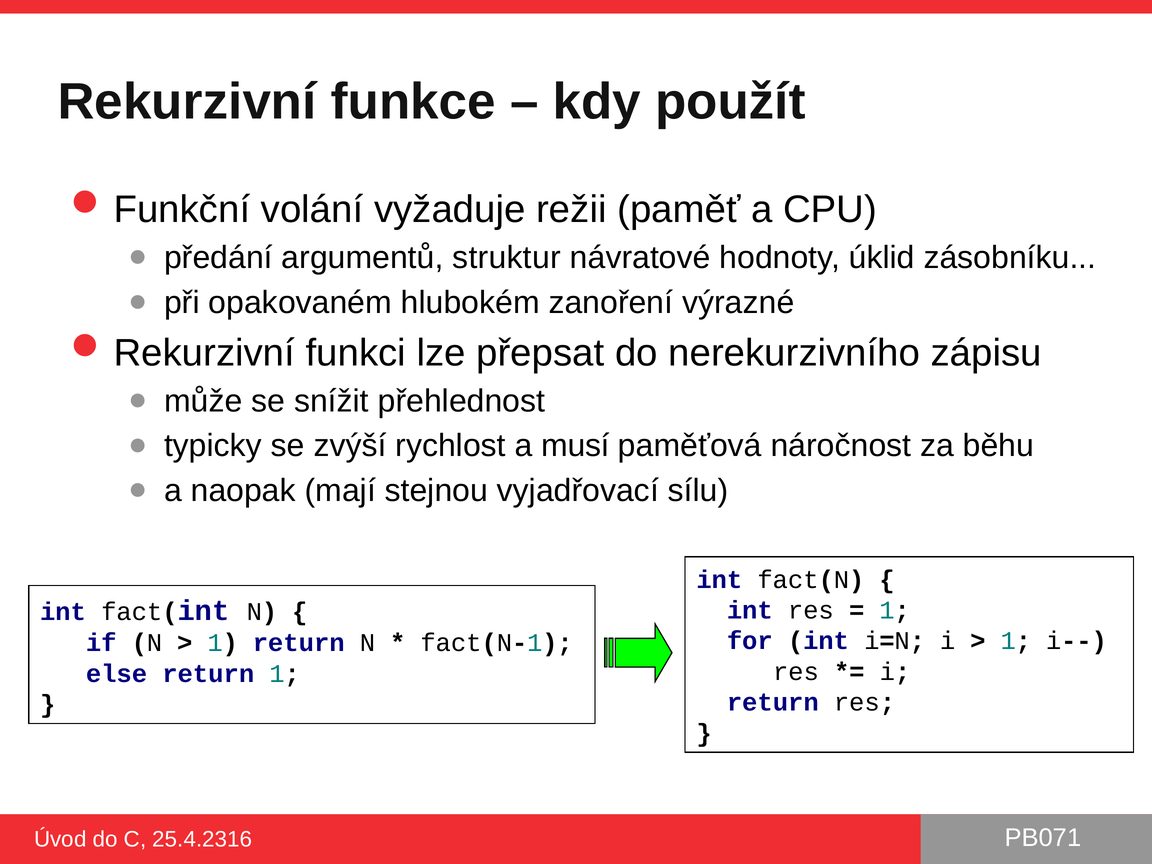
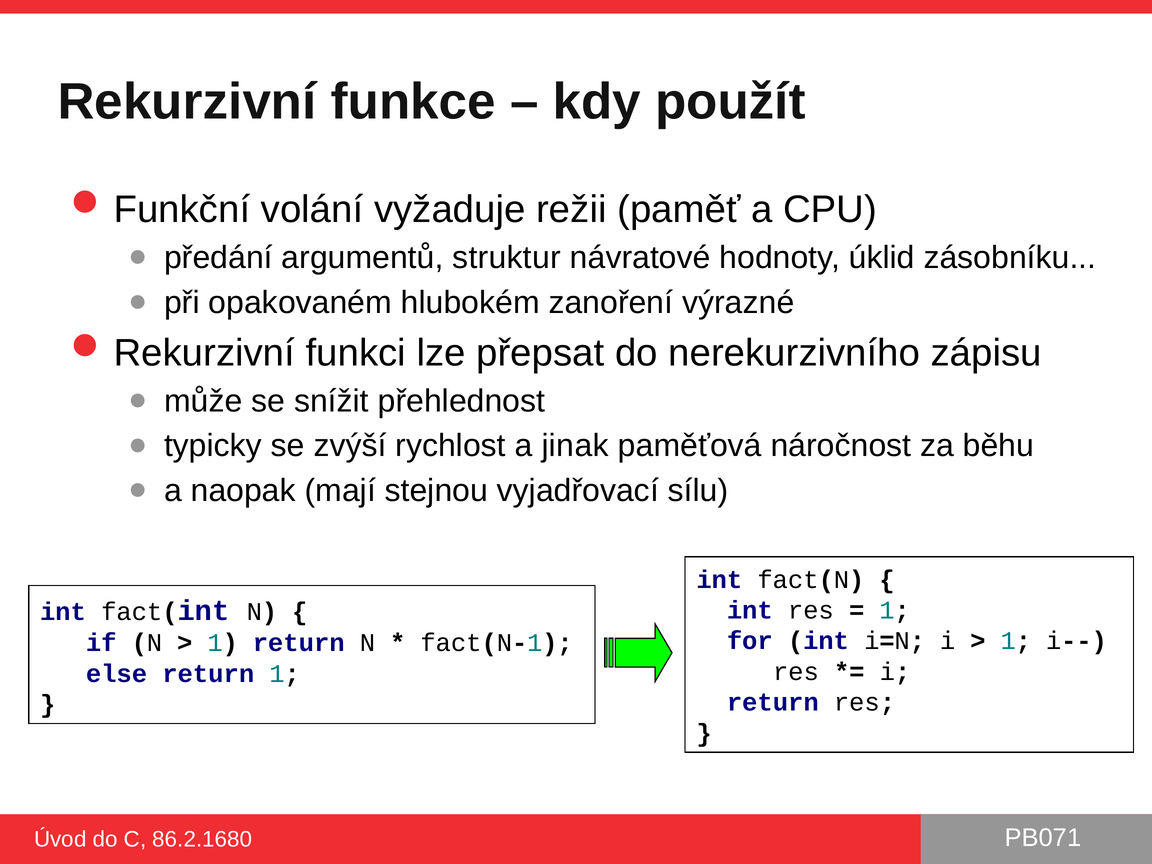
musí: musí -> jinak (575, 446)
25.4.2316: 25.4.2316 -> 86.2.1680 (202, 839)
